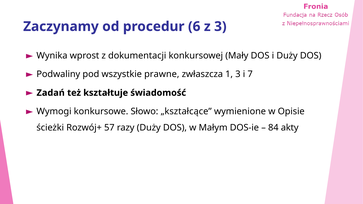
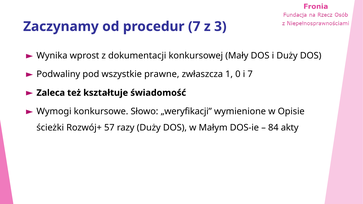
procedur 6: 6 -> 7 (194, 27)
1 3: 3 -> 0 (238, 74)
Zadań: Zadań -> Zaleca (51, 93)
„kształcące: „kształcące -> „weryfikacji (186, 111)
